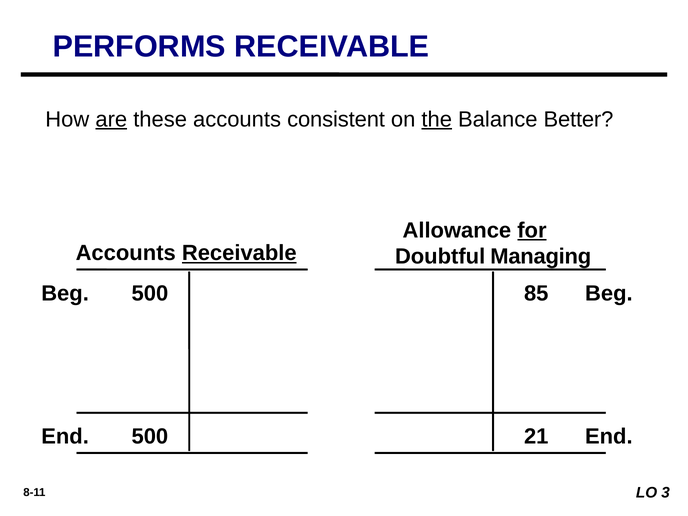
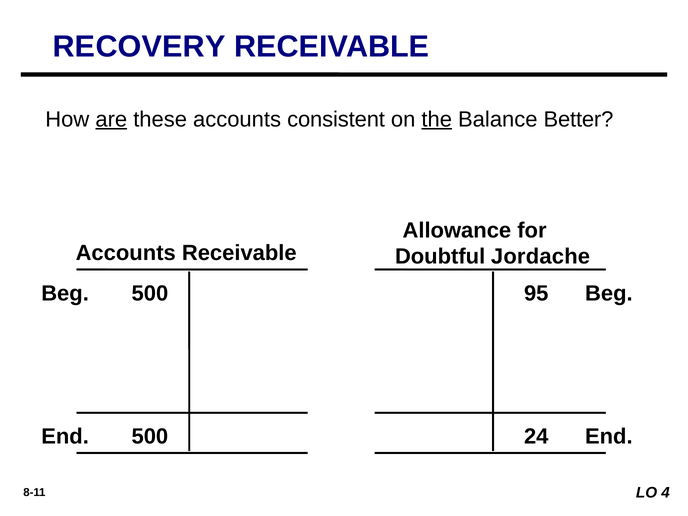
PERFORMS: PERFORMS -> RECOVERY (139, 47)
for underline: present -> none (532, 230)
Receivable underline: present -> none (239, 253)
Managing: Managing -> Jordache (541, 257)
85: 85 -> 95 (536, 293)
21: 21 -> 24 (536, 437)
3: 3 -> 4 (666, 493)
